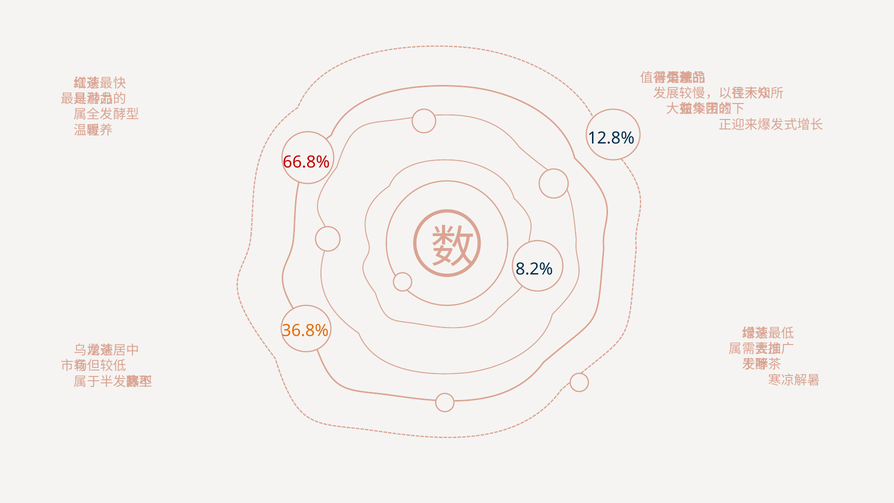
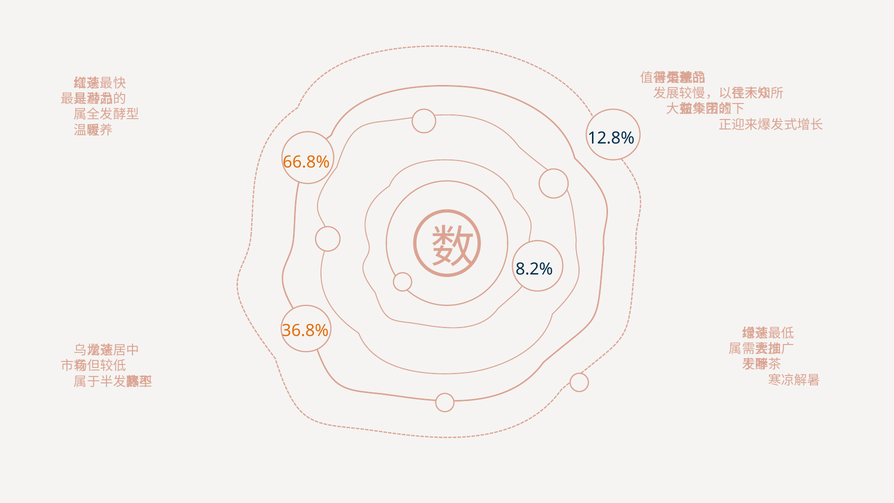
66.8% colour: red -> orange (306, 162)
